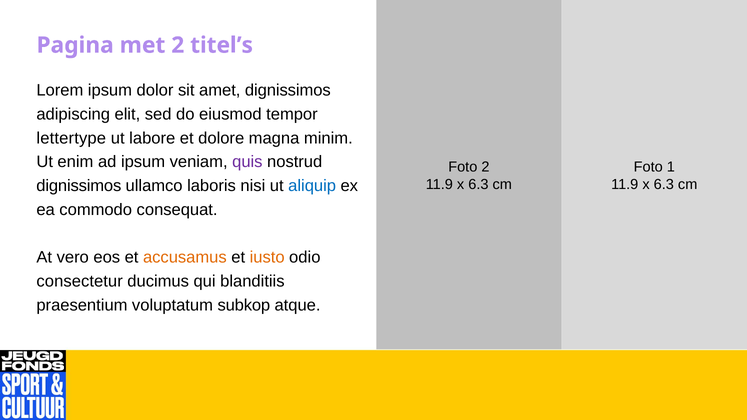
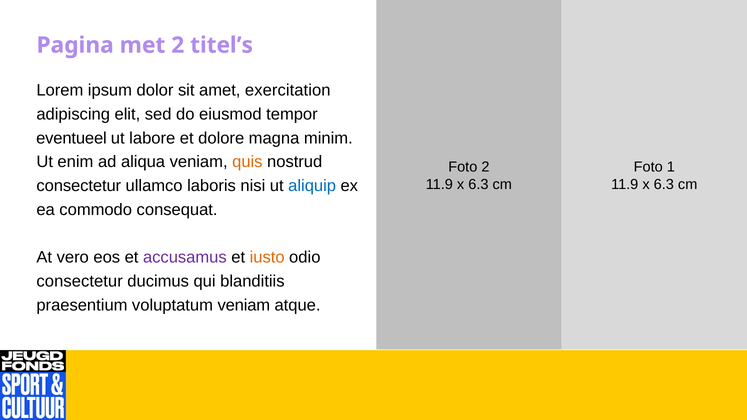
amet dignissimos: dignissimos -> exercitation (288, 91)
lettertype: lettertype -> eventueel (71, 138)
ad ipsum: ipsum -> aliqua (143, 162)
quis colour: purple -> orange (247, 162)
dignissimos: dignissimos -> consectetur (79, 186)
accusamus colour: orange -> purple (185, 258)
voluptatum subkop: subkop -> veniam (244, 305)
